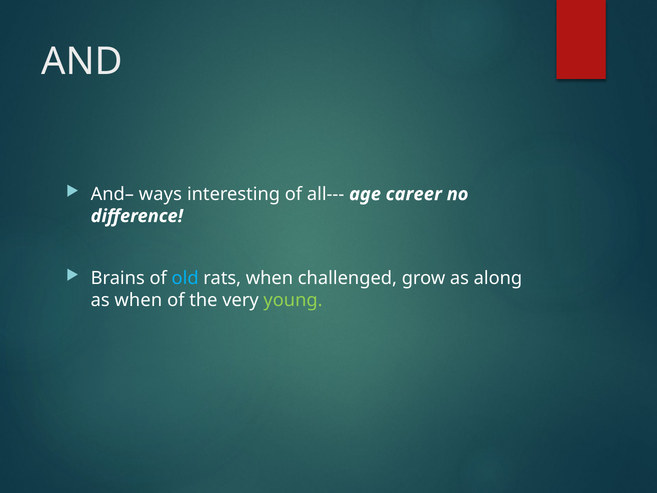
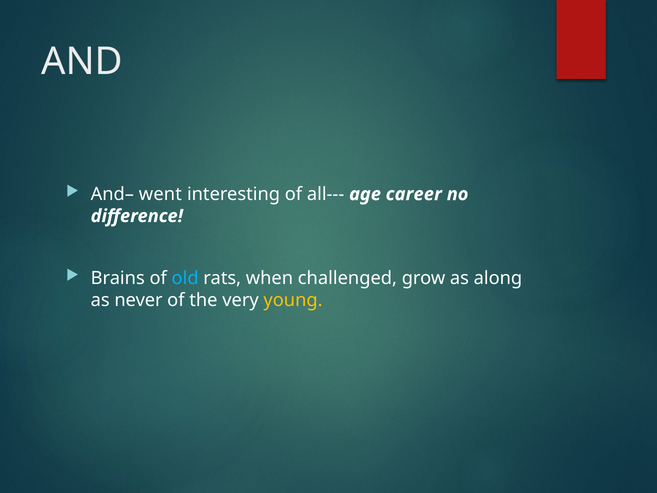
ways: ways -> went (160, 194)
as when: when -> never (138, 300)
young colour: light green -> yellow (293, 300)
